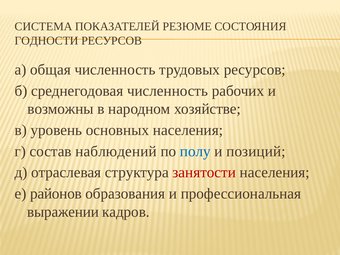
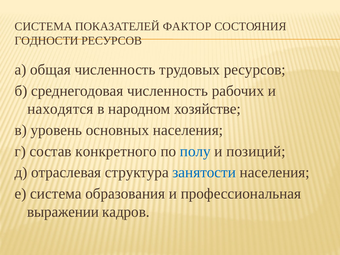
РЕЗЮМЕ: РЕЗЮМЕ -> ФАКТОР (187, 27)
возможны: возможны -> находятся (60, 109)
наблюдений: наблюдений -> конкретного (116, 151)
занятости colour: red -> blue (204, 172)
е районов: районов -> система (56, 194)
